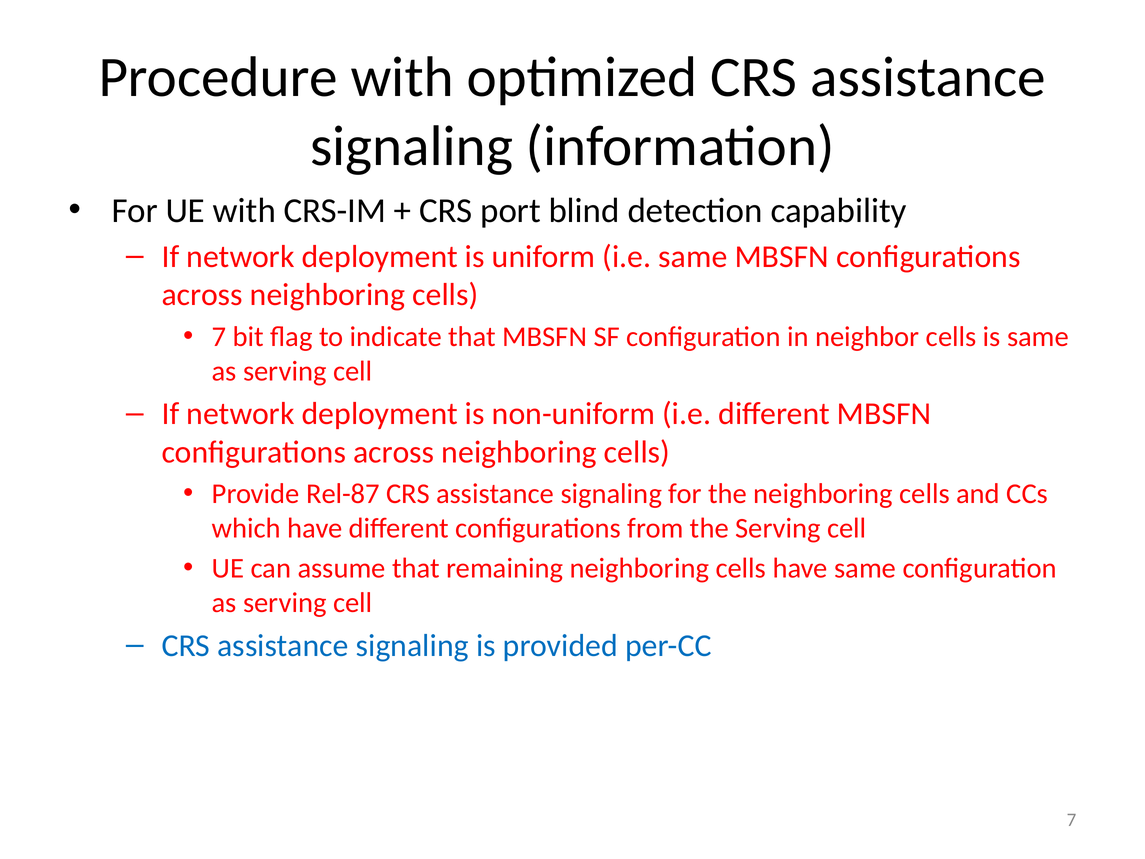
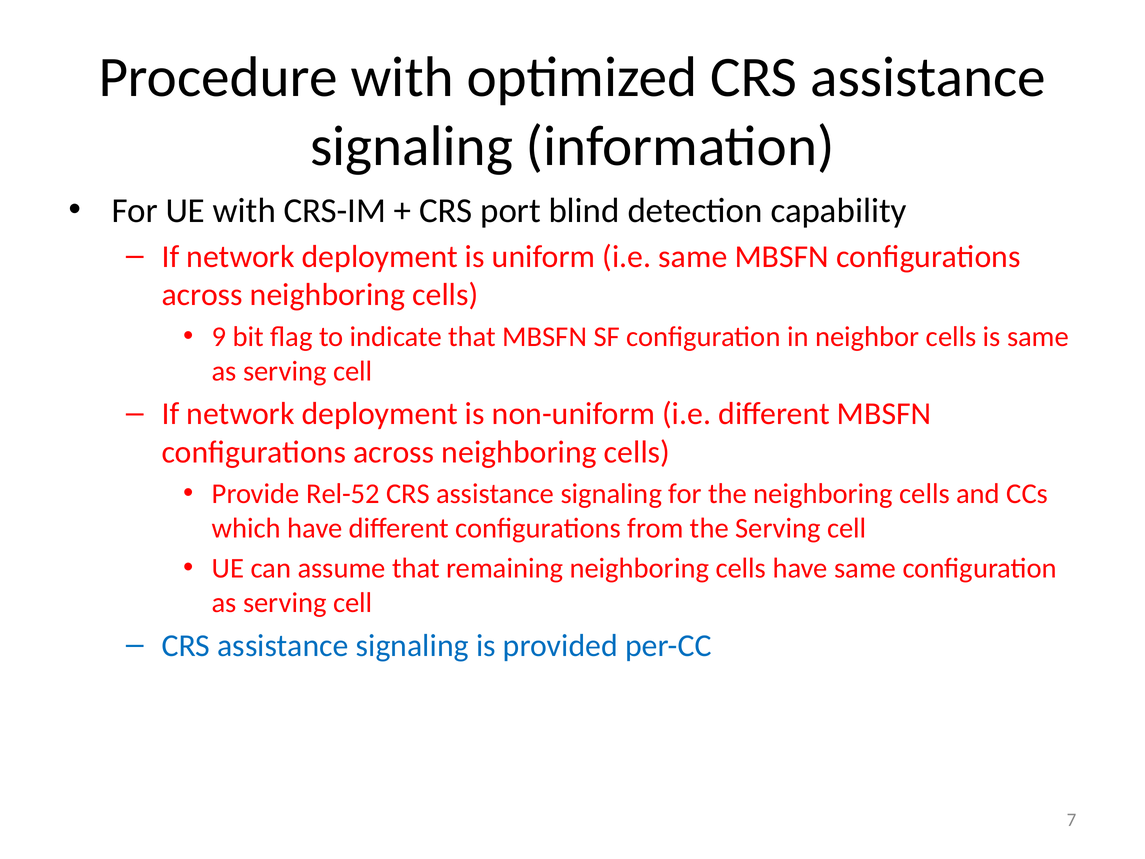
7: 7 -> 9 (219, 337)
Rel-87: Rel-87 -> Rel-52 (343, 494)
